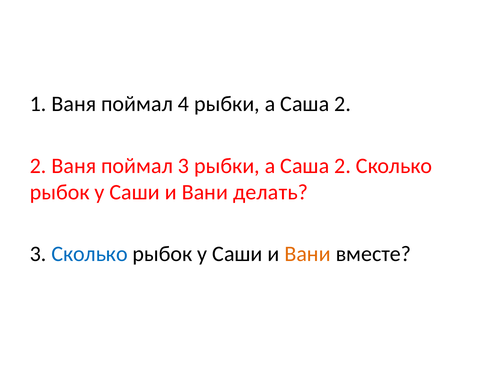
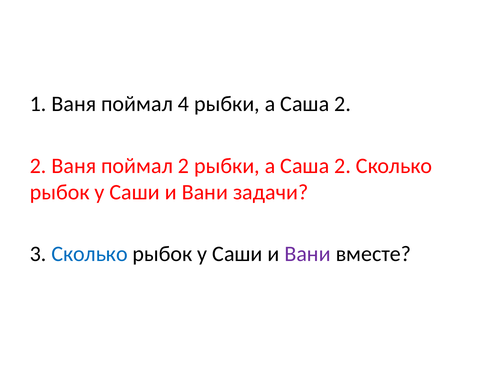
поймал 3: 3 -> 2 (184, 166)
делать: делать -> задачи (271, 192)
Вани colour: orange -> purple (308, 254)
